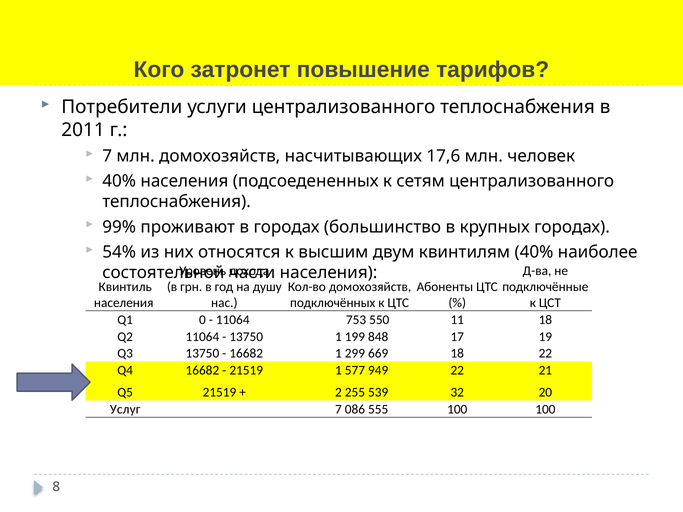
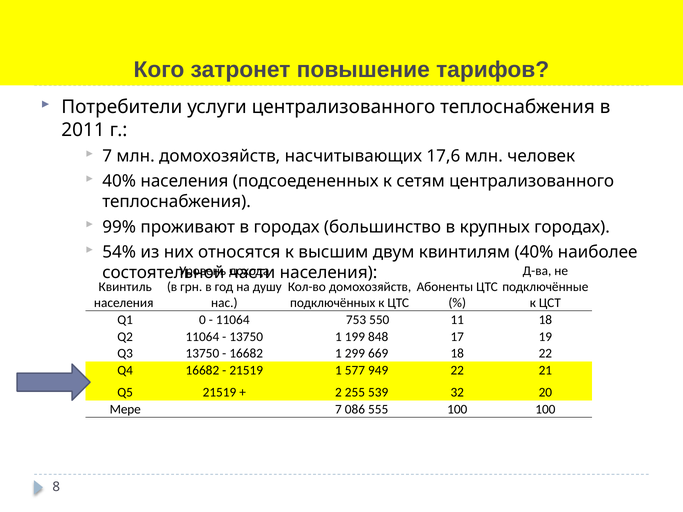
Услуг: Услуг -> Мере (125, 409)
